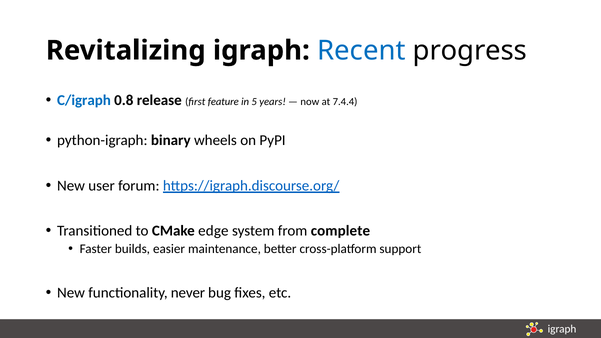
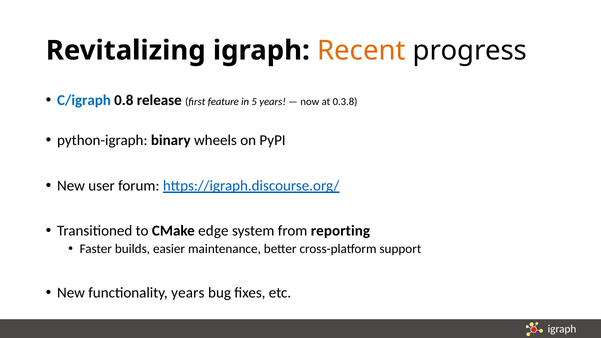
Recent colour: blue -> orange (361, 50)
7.4.4: 7.4.4 -> 0.3.8 (345, 102)
complete: complete -> reporting (340, 231)
functionality never: never -> years (188, 293)
